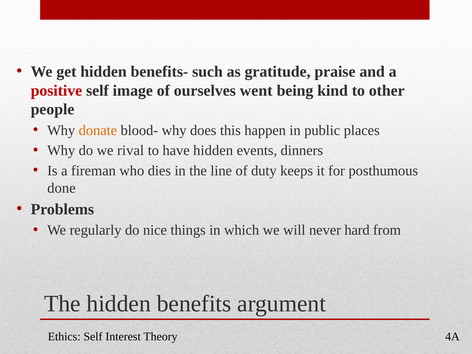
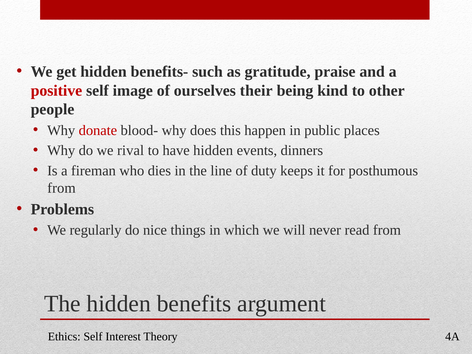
went: went -> their (256, 91)
donate colour: orange -> red (98, 130)
done: done -> from (61, 188)
hard: hard -> read (357, 230)
